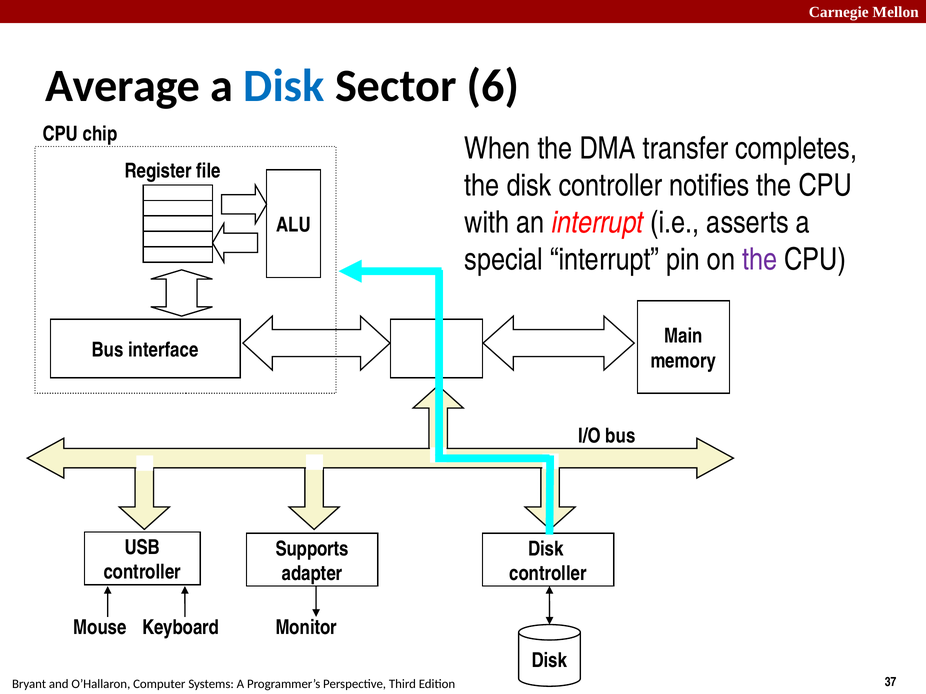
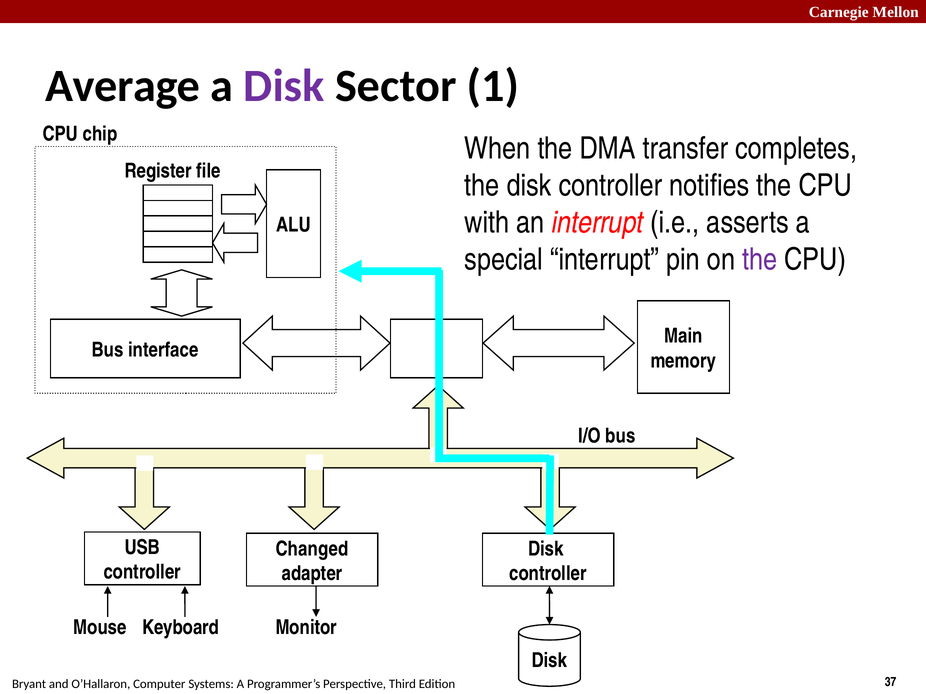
Disk colour: blue -> purple (284, 86)
6: 6 -> 1 (493, 86)
Supports: Supports -> Changed (312, 549)
